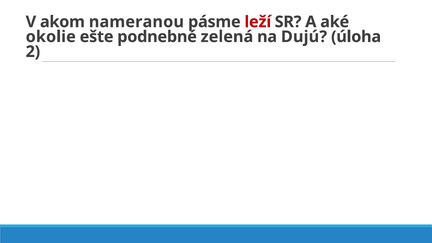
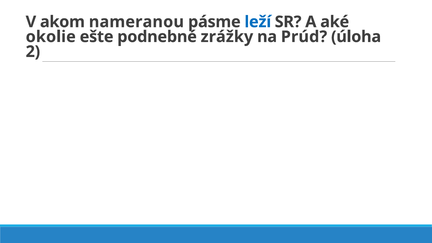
leží colour: red -> blue (258, 22)
zelená: zelená -> zrážky (227, 37)
Dujú: Dujú -> Prúd (304, 37)
